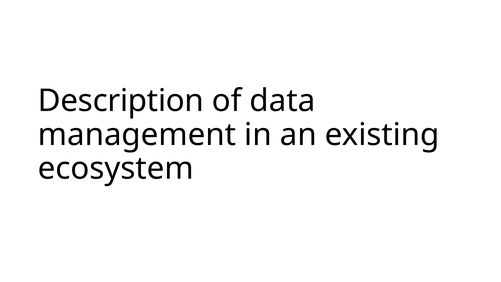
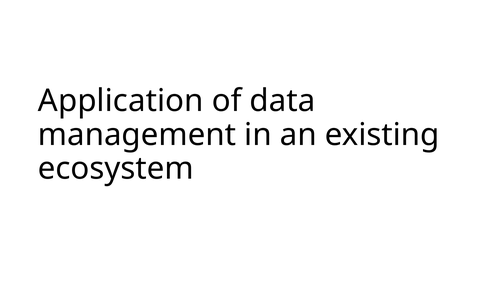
Description: Description -> Application (121, 101)
